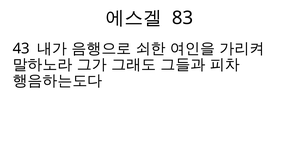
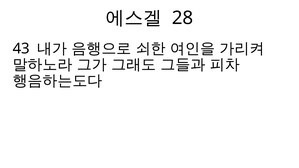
83: 83 -> 28 (183, 18)
